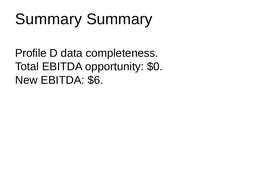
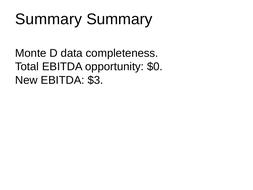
Profile: Profile -> Monte (31, 53)
$6: $6 -> $3 (95, 80)
